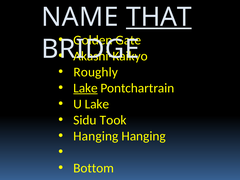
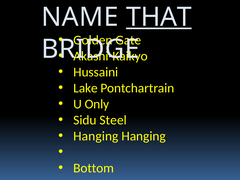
Roughly: Roughly -> Hussaini (96, 72)
Lake underline: present -> none (86, 88)
U Lake: Lake -> Only (97, 104)
Took: Took -> Steel (113, 120)
